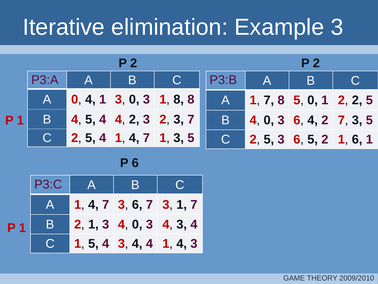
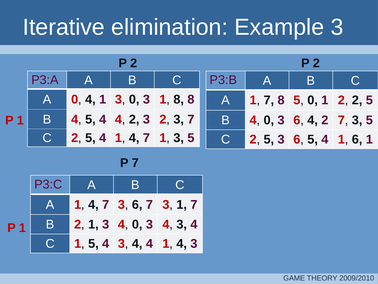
6 5 2: 2 -> 4 (325, 139)
P 6: 6 -> 7 (135, 163)
